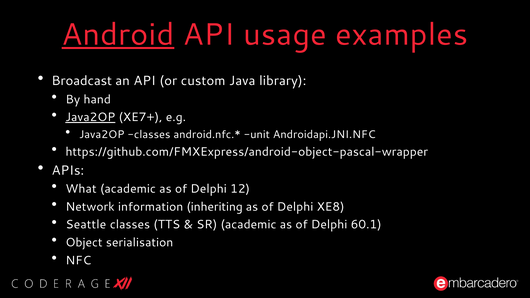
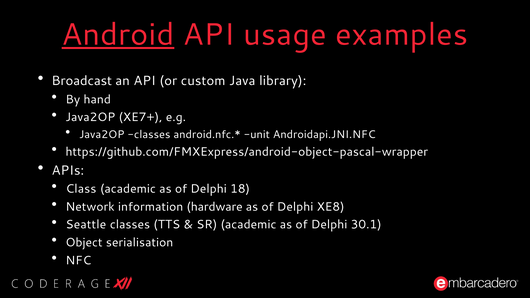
Java2OP underline: present -> none (90, 117)
What: What -> Class (81, 189)
12: 12 -> 18 (240, 189)
inheriting: inheriting -> hardware (215, 207)
60.1: 60.1 -> 30.1 (366, 225)
